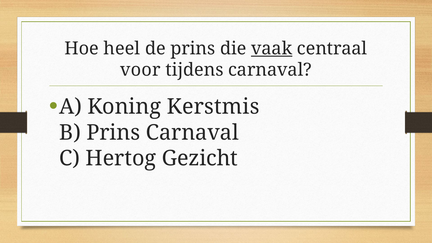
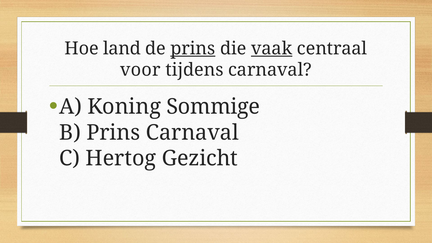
heel: heel -> land (122, 48)
prins underline: none -> present (193, 48)
Kerstmis: Kerstmis -> Sommige (213, 107)
